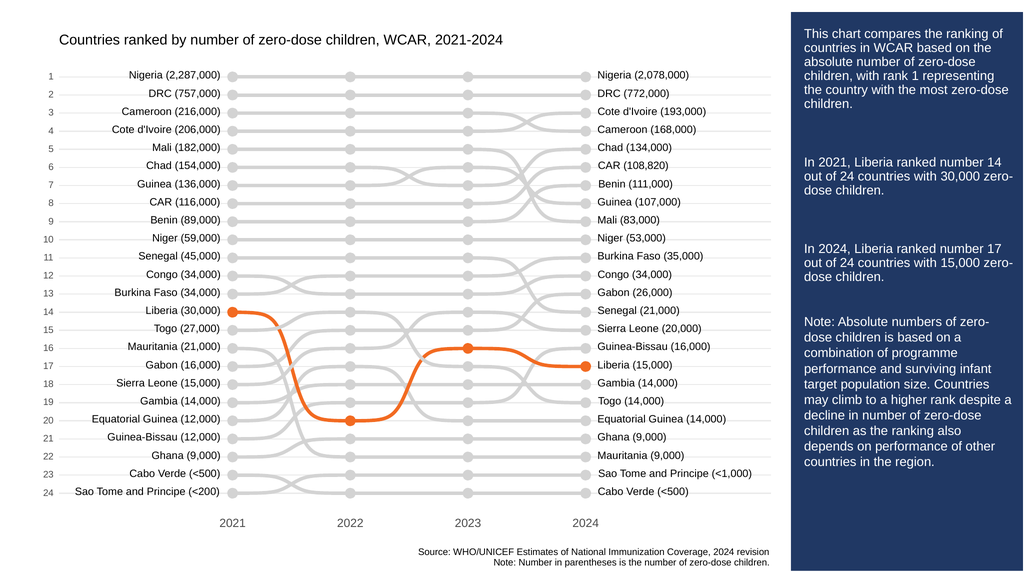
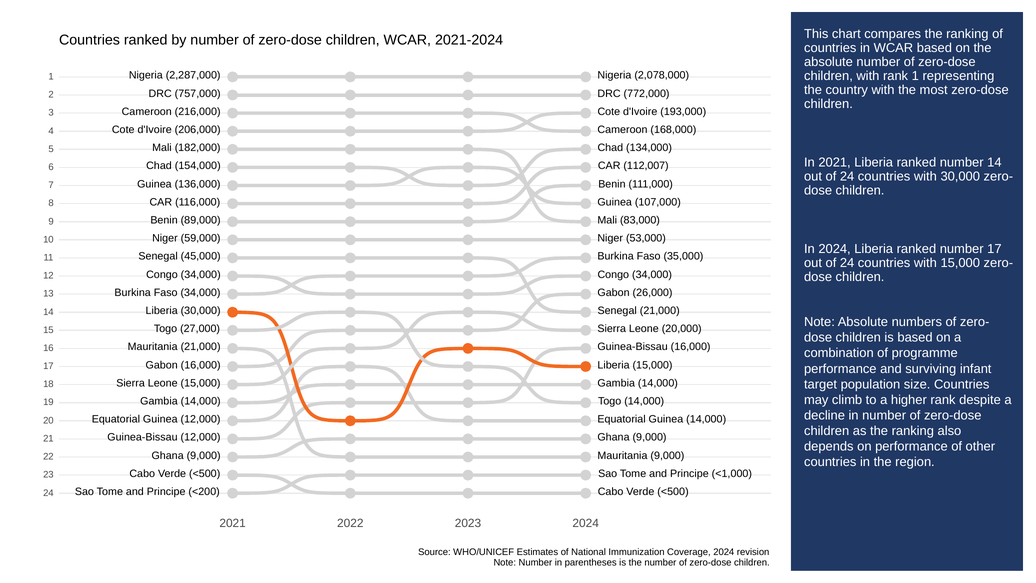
108,820: 108,820 -> 112,007 (646, 166)
